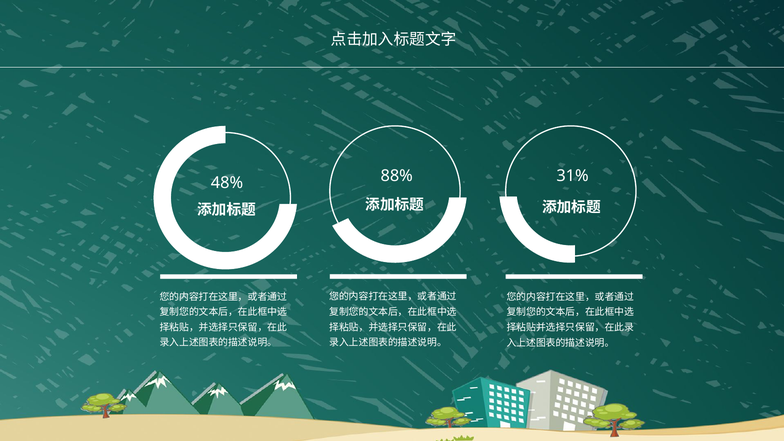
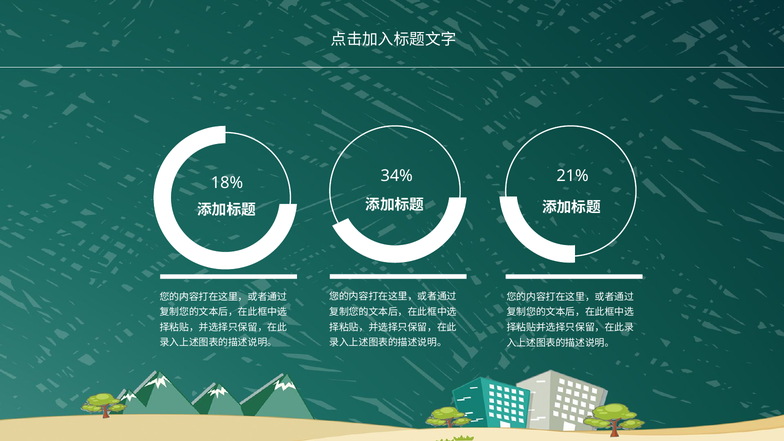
88%: 88% -> 34% (397, 176)
31%: 31% -> 21% (573, 176)
48%: 48% -> 18% (227, 183)
